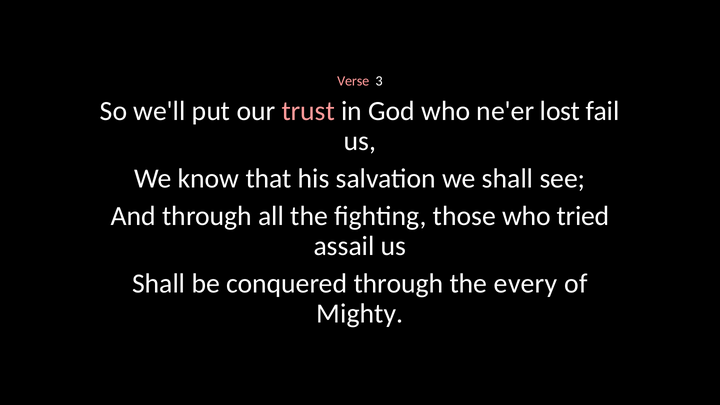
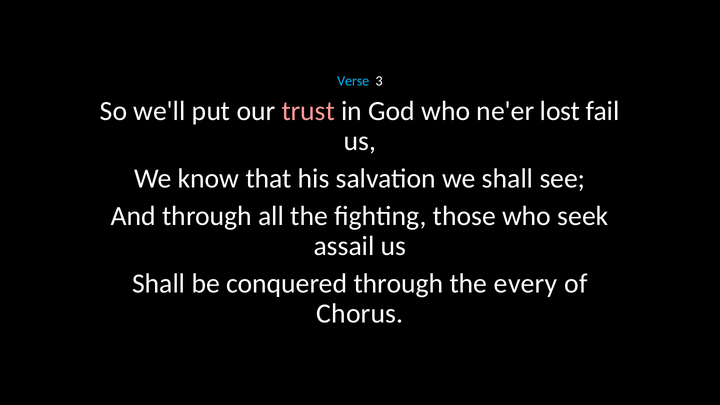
Verse colour: pink -> light blue (353, 81)
tried: tried -> seek (583, 216)
Mighty: Mighty -> Chorus (360, 313)
